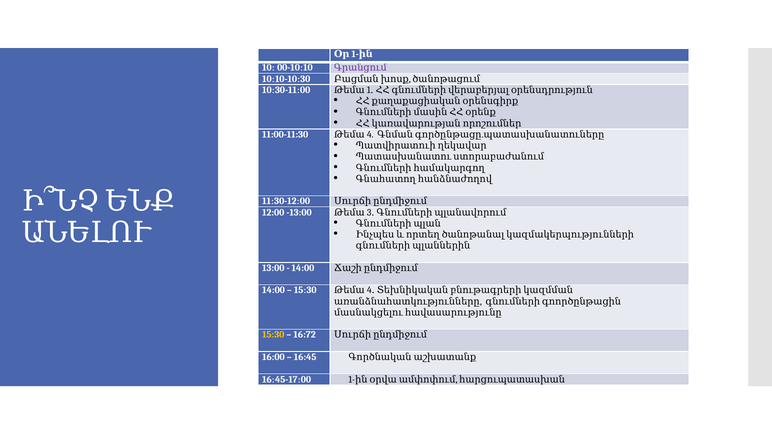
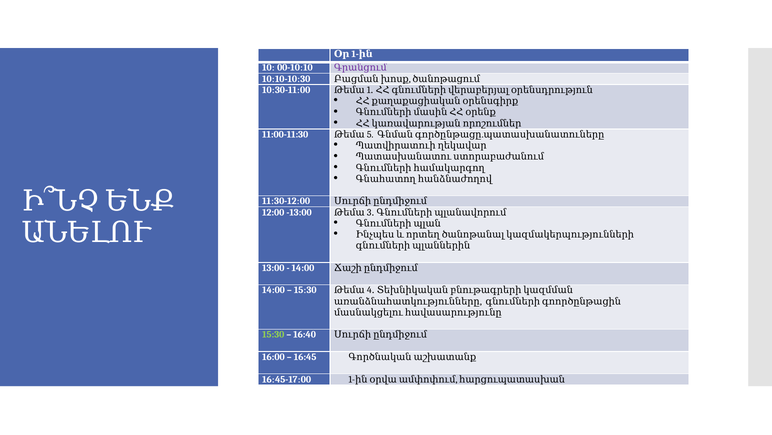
11:00-11:30 4: 4 -> 5 (370, 134)
15:30 colour: yellow -> light green (273, 334)
16:72: 16:72 -> 16:40 (305, 334)
